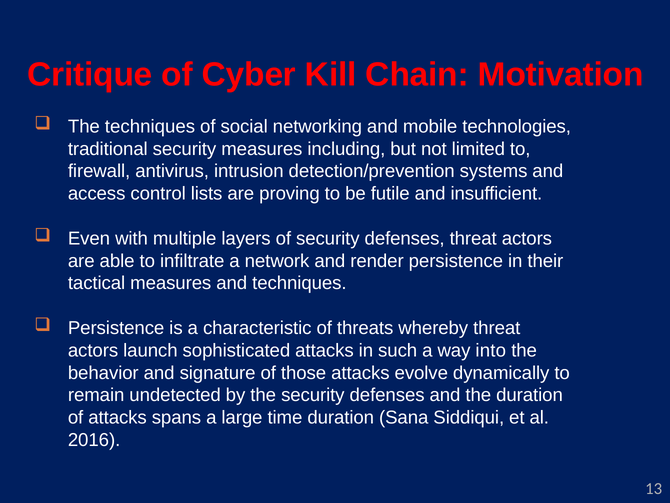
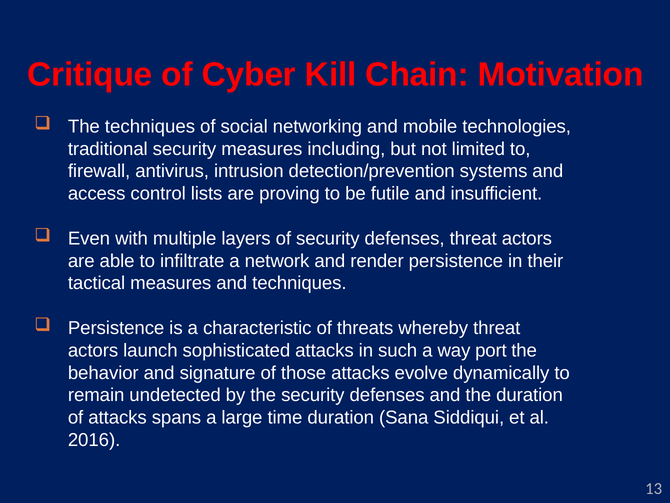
into: into -> port (491, 350)
